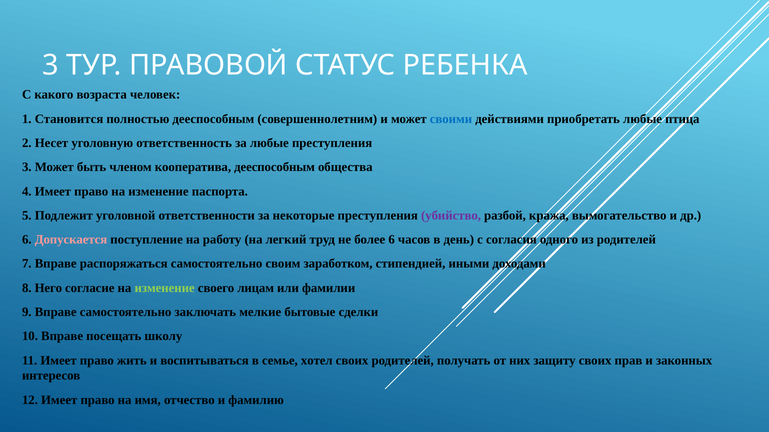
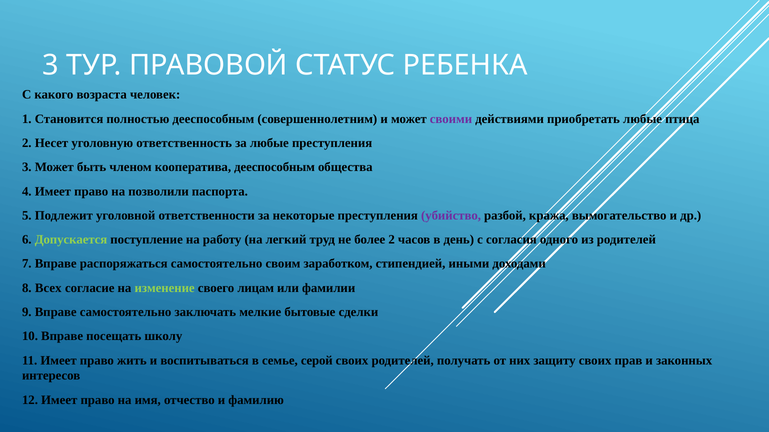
своими colour: blue -> purple (451, 119)
право на изменение: изменение -> позволили (159, 192)
Допускается colour: pink -> light green (71, 240)
более 6: 6 -> 2 (392, 240)
Него: Него -> Всех (48, 288)
хотел: хотел -> серой (317, 361)
